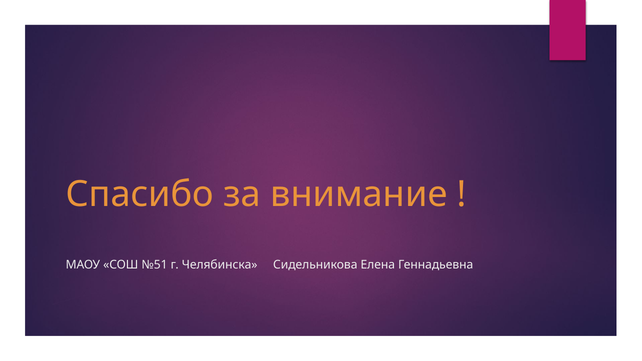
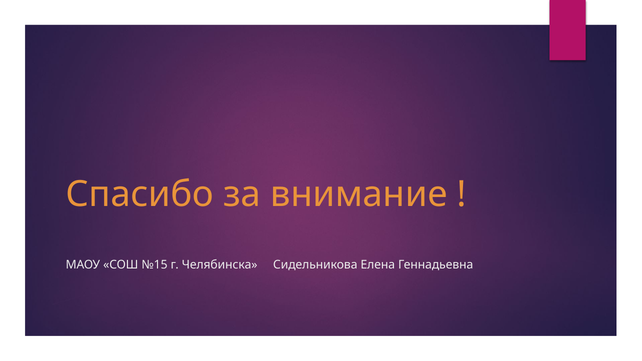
№51: №51 -> №15 (155, 265)
